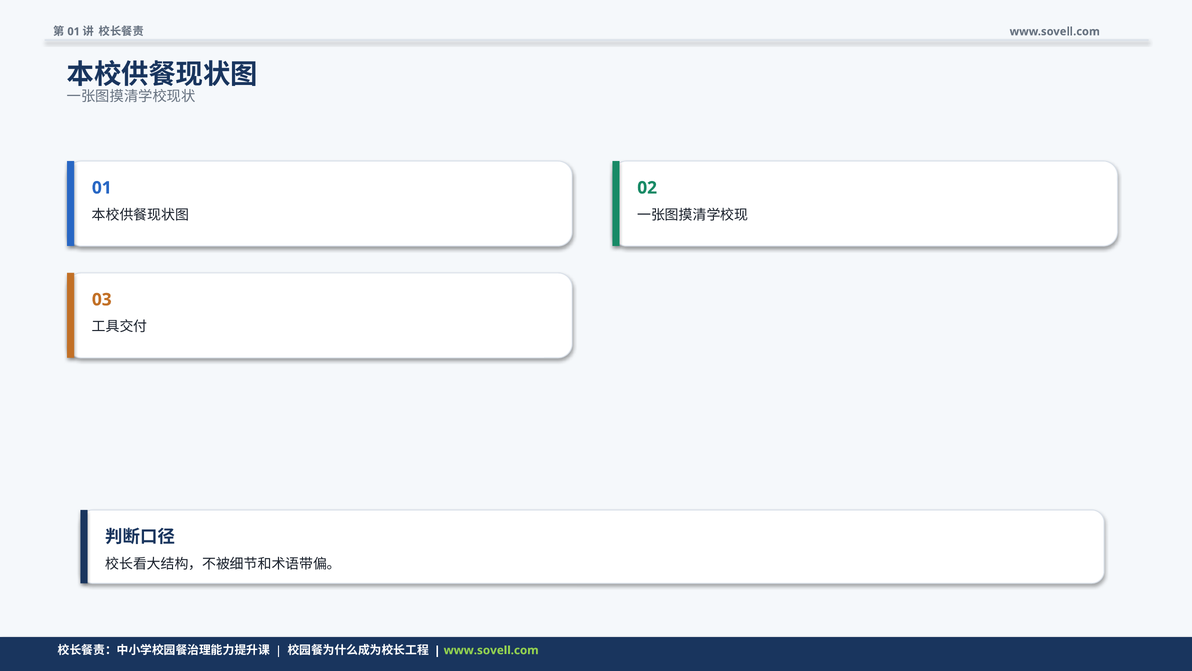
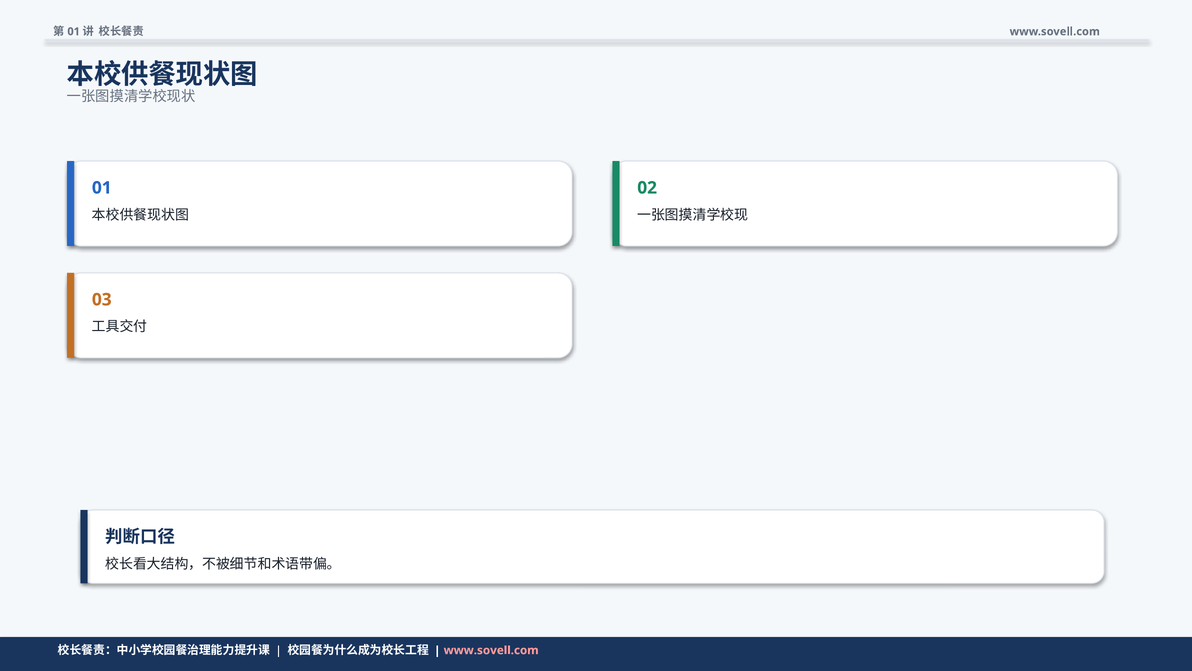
www.sovell.com colour: light green -> pink (491, 650)
